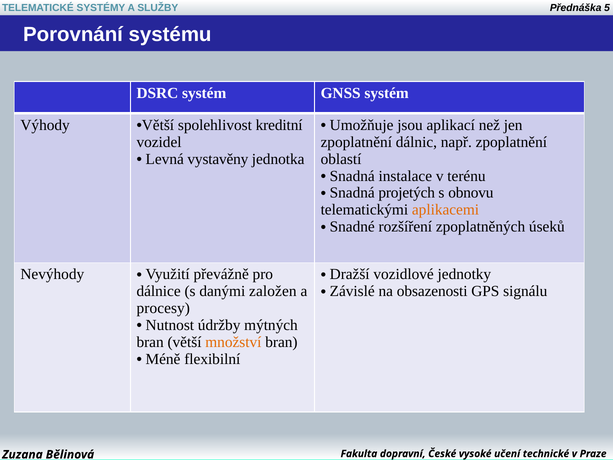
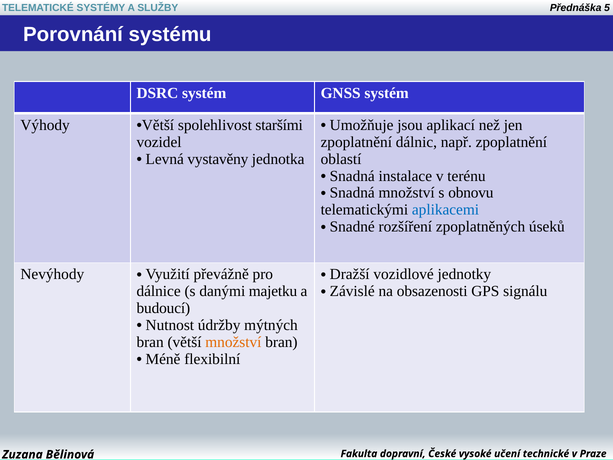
kreditní: kreditní -> staršími (279, 125)
Snadná projetých: projetých -> množství (407, 193)
aplikacemi colour: orange -> blue (446, 210)
založen: založen -> majetku (273, 291)
procesy: procesy -> budoucí (163, 308)
